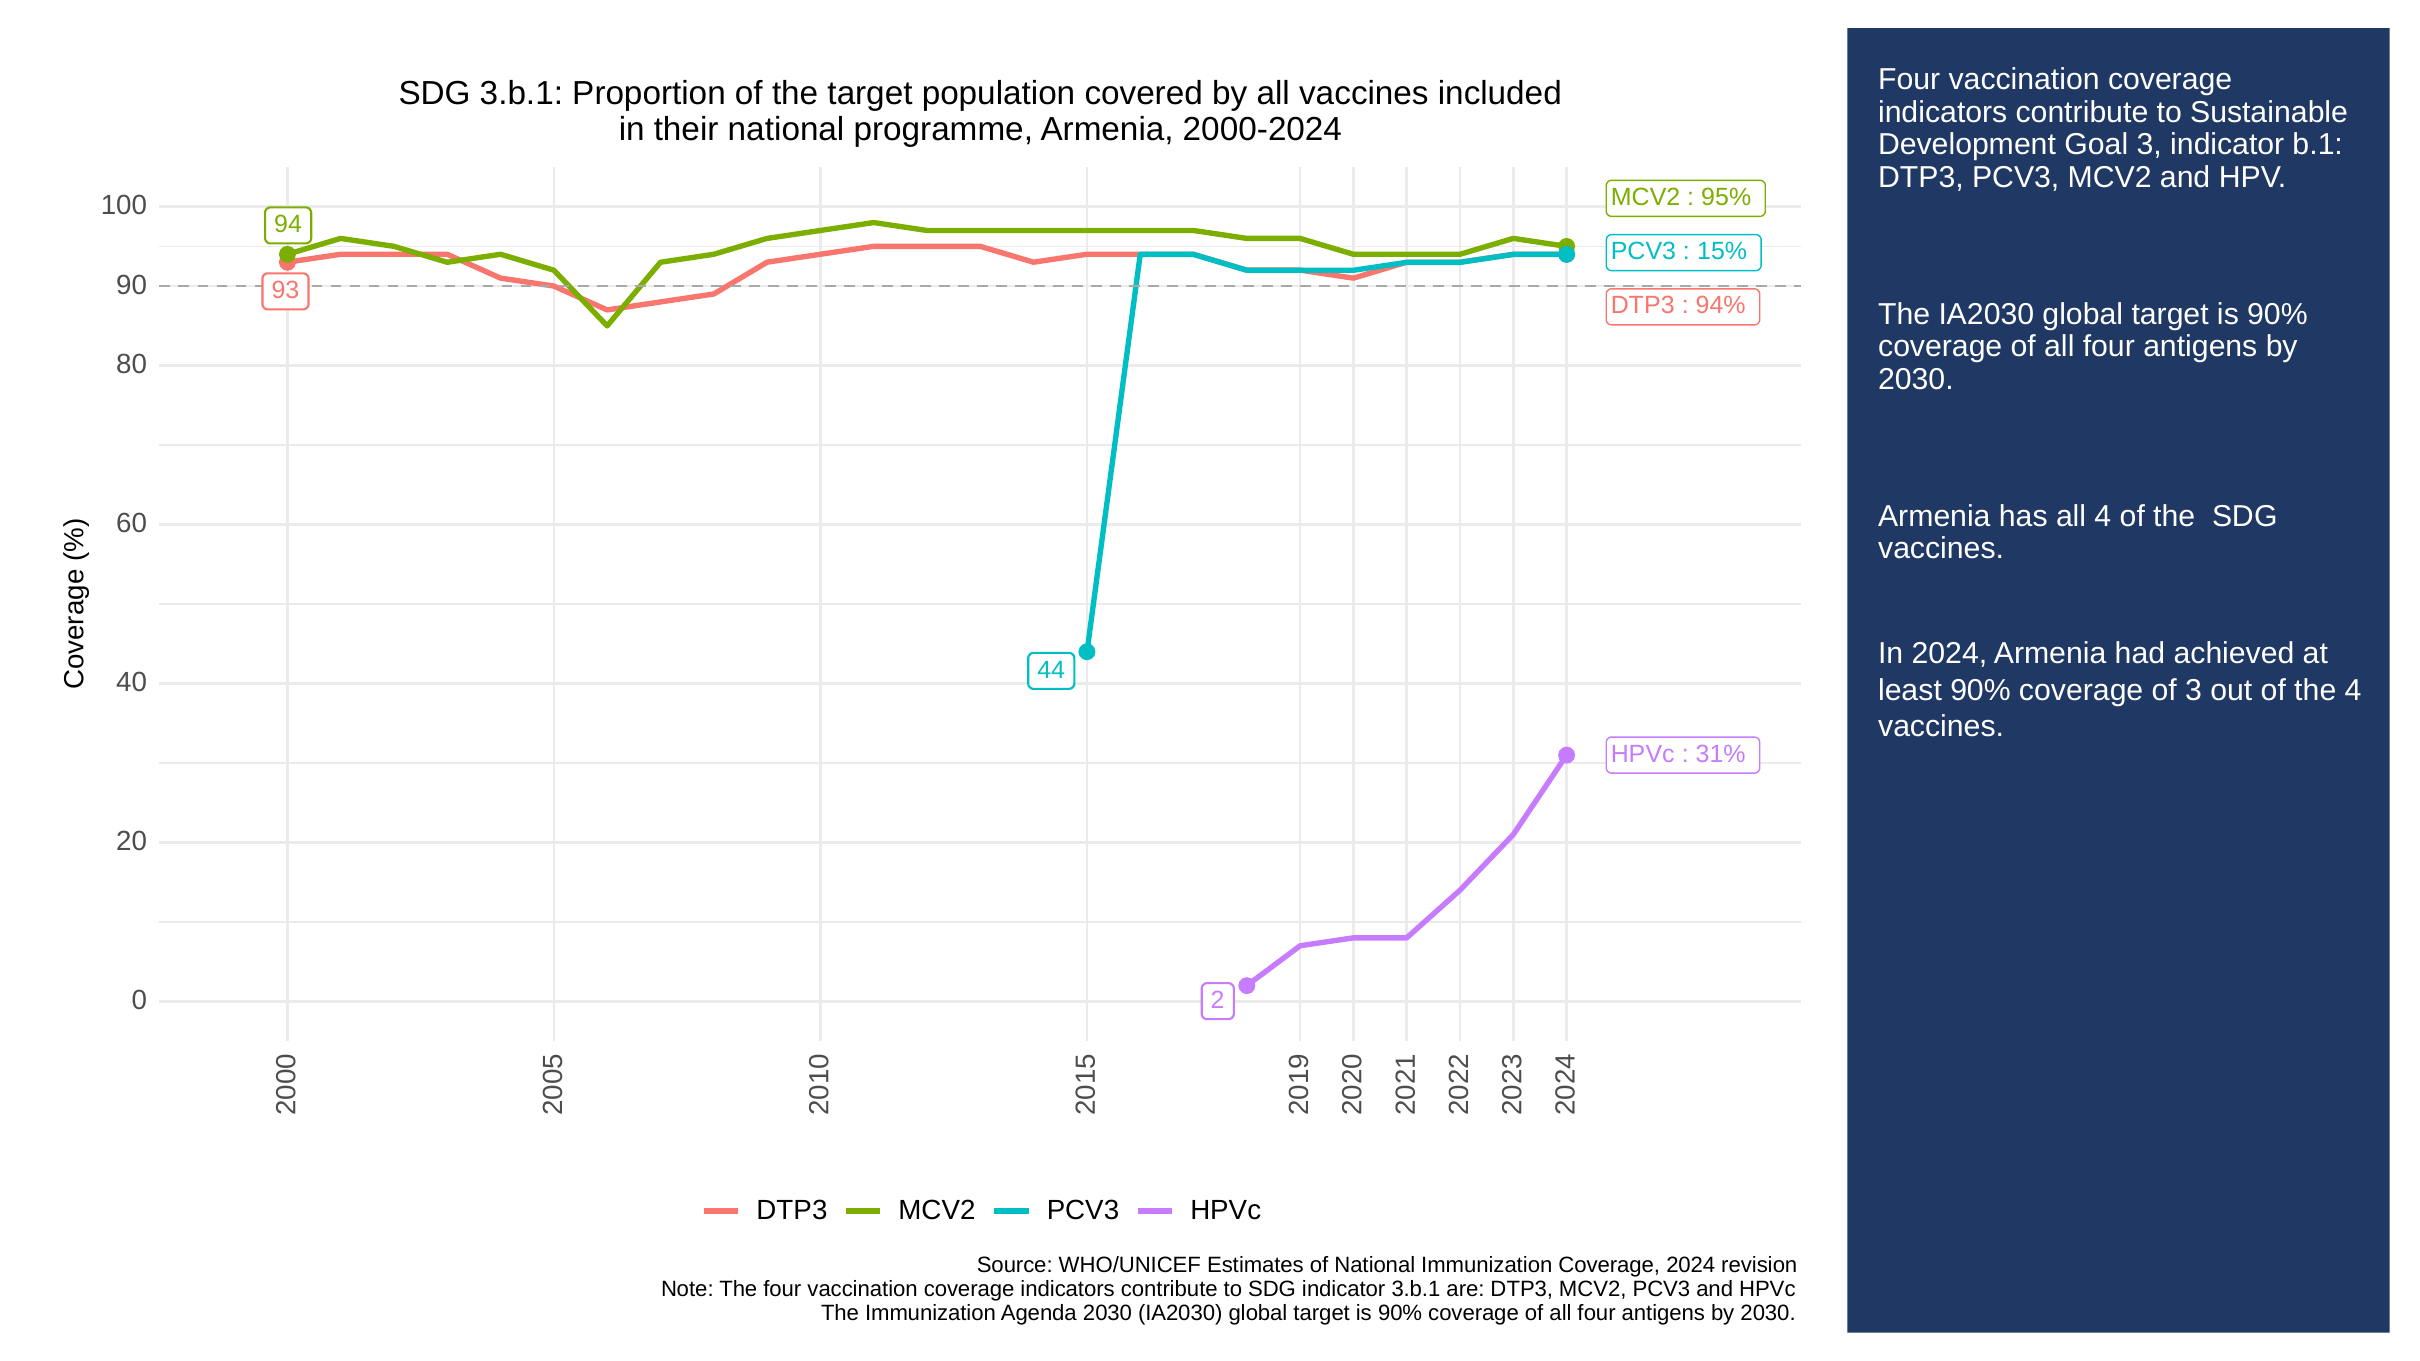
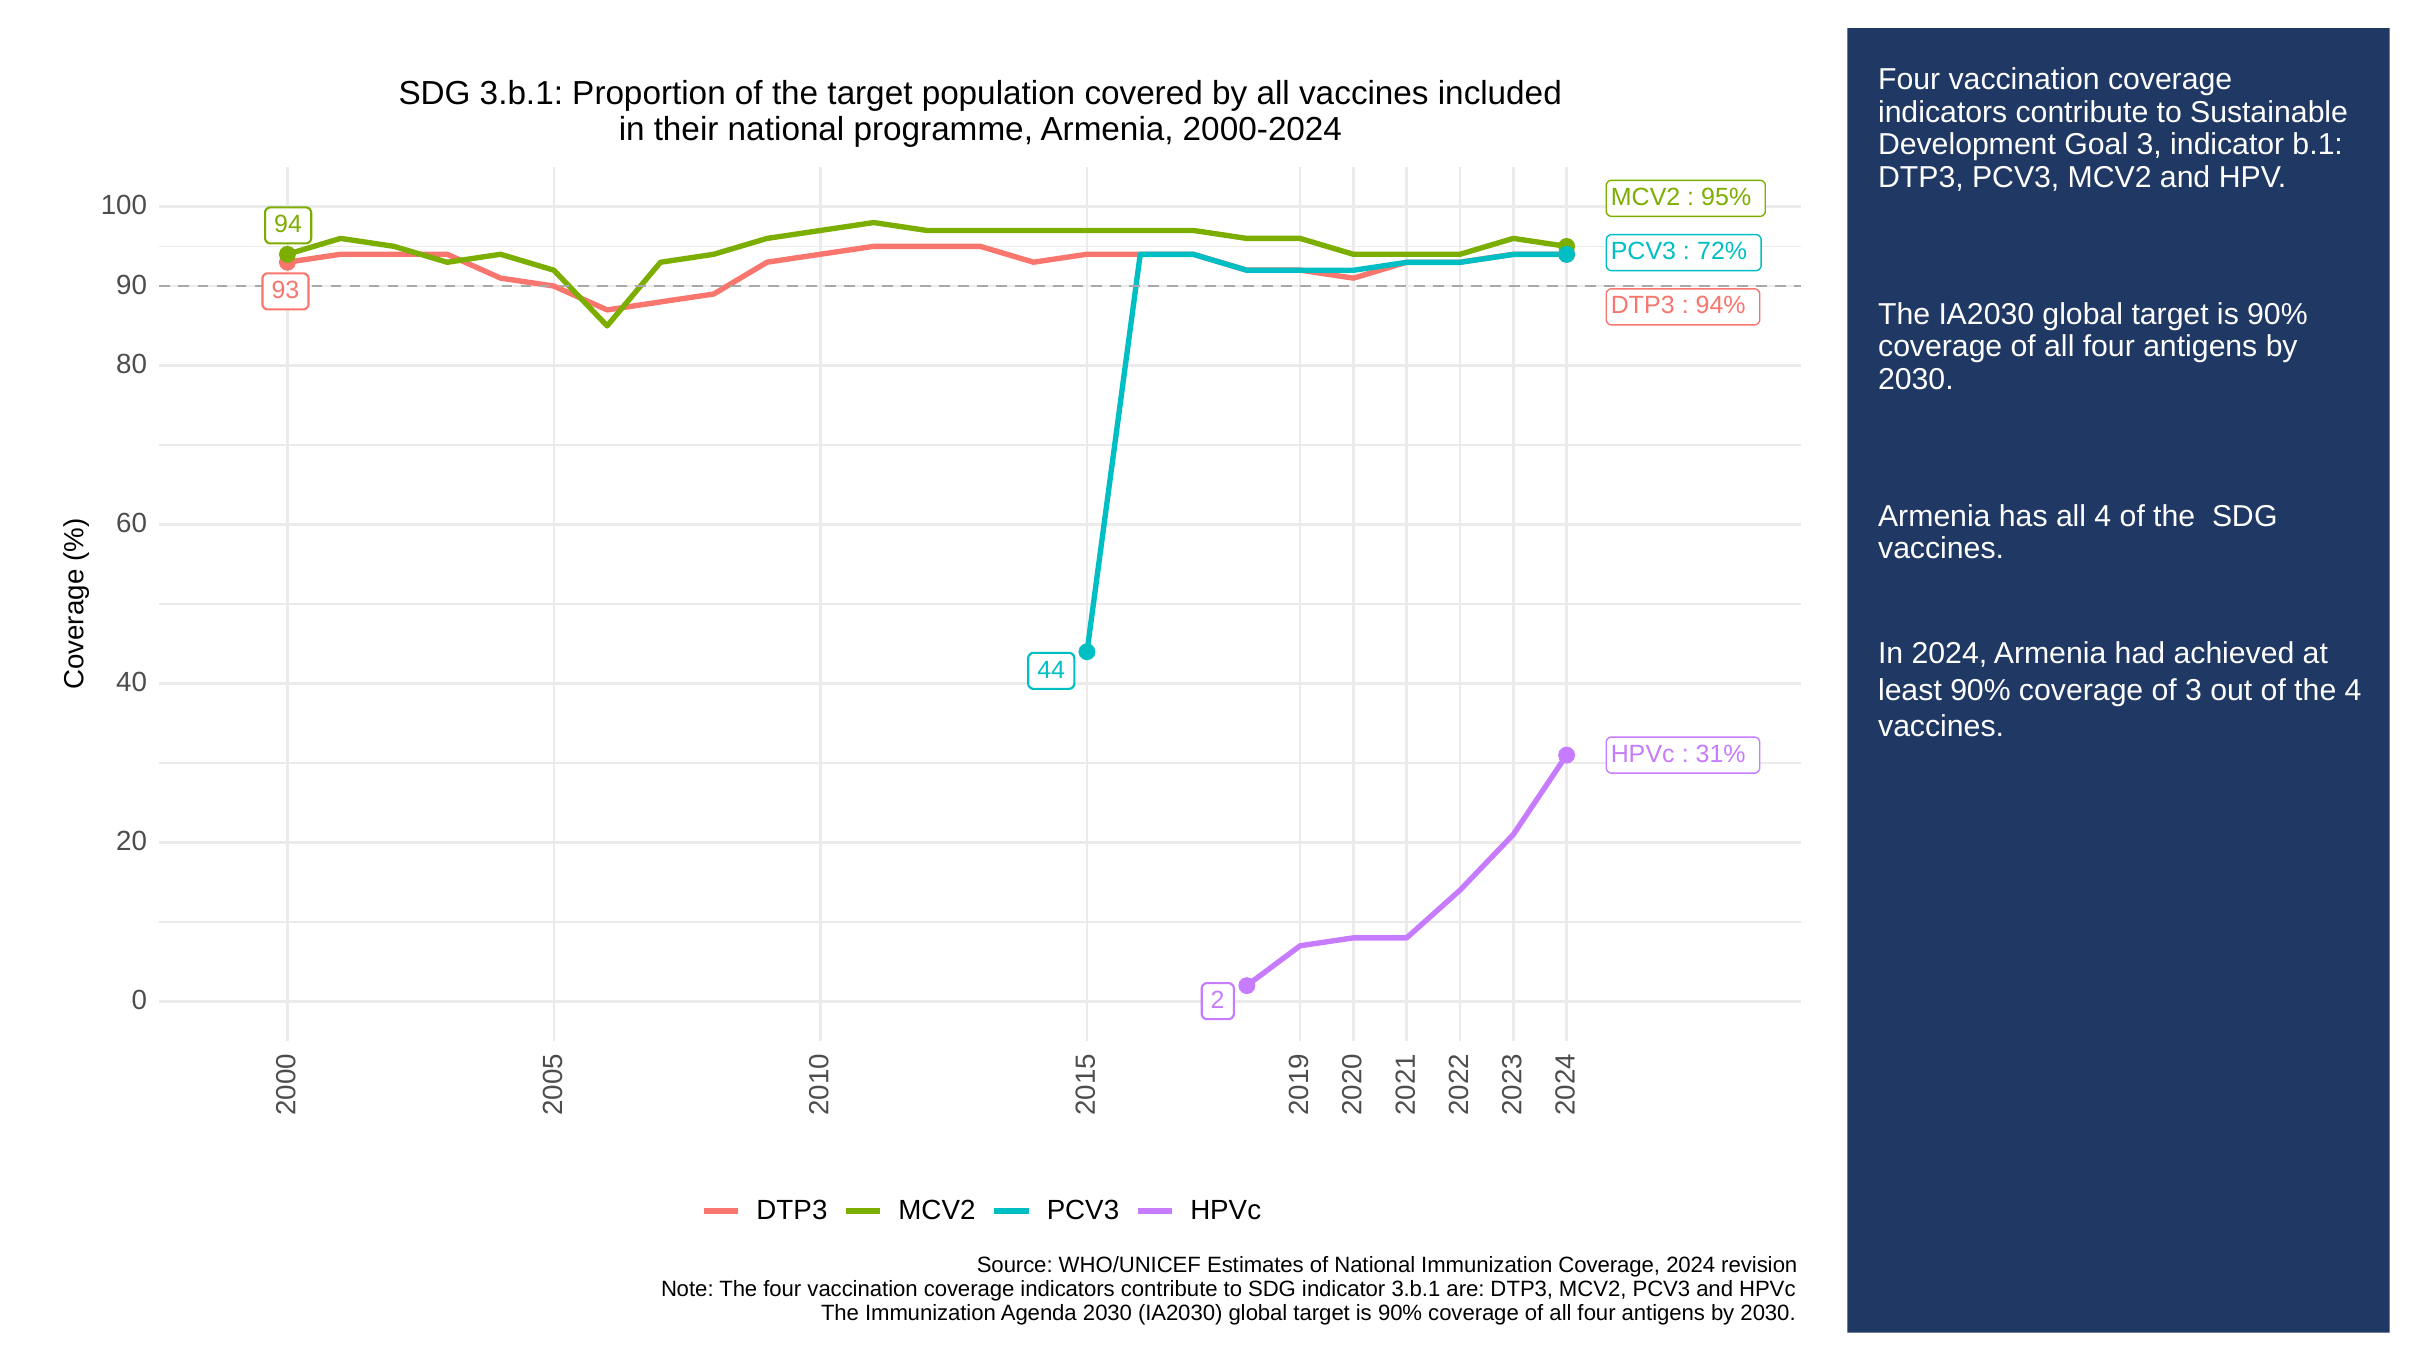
15%: 15% -> 72% (1722, 252)
